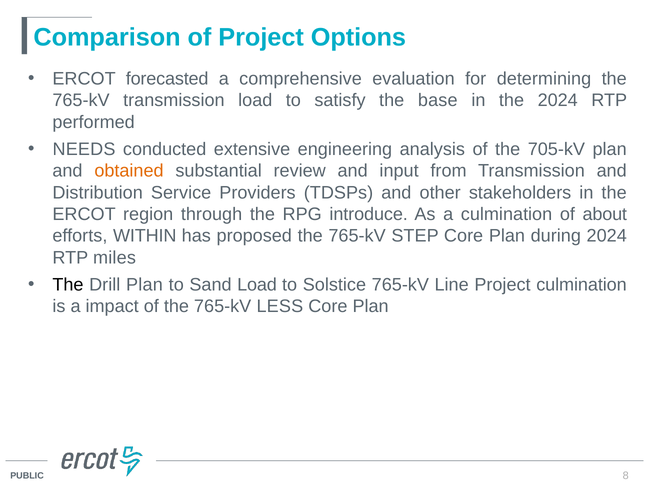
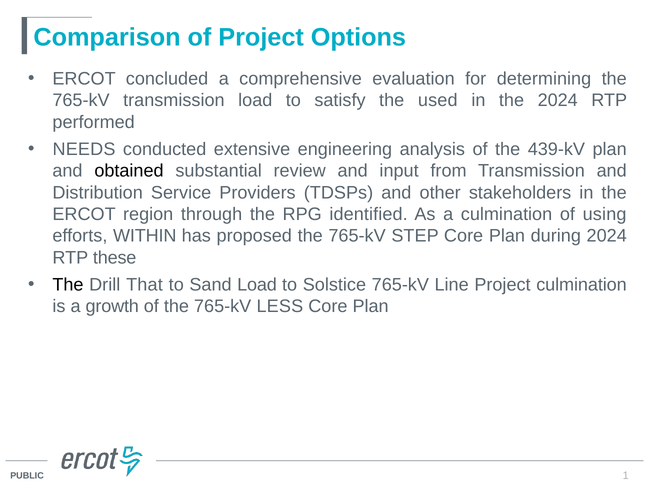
forecasted: forecasted -> concluded (167, 79)
base: base -> used (438, 100)
705-kV: 705-kV -> 439-kV (556, 149)
obtained colour: orange -> black (129, 171)
introduce: introduce -> identified (369, 214)
about: about -> using (605, 214)
miles: miles -> these (115, 257)
Drill Plan: Plan -> That (144, 284)
impact: impact -> growth (112, 306)
8: 8 -> 1 (626, 475)
